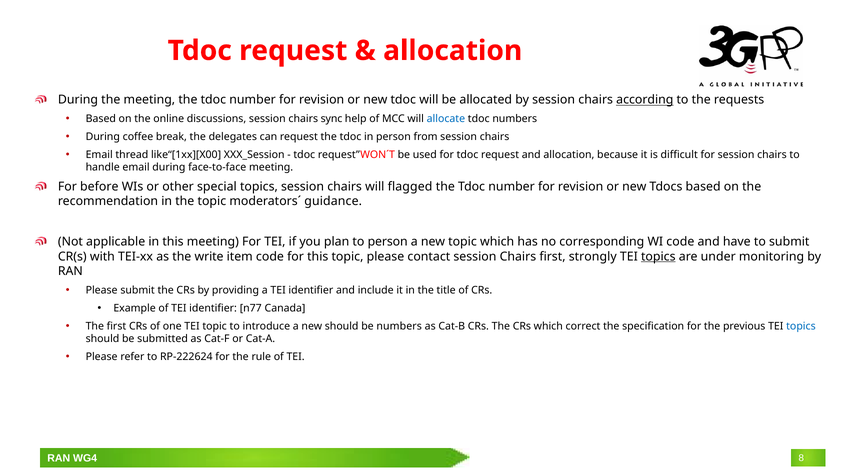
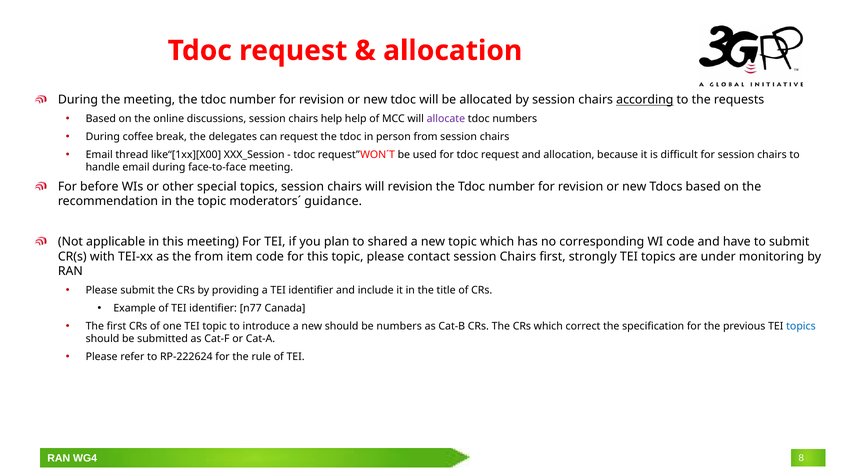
chairs sync: sync -> help (332, 119)
allocate colour: blue -> purple (446, 119)
will flagged: flagged -> revision (410, 186)
to person: person -> shared (388, 241)
the write: write -> from (209, 256)
topics underline: present -> none (658, 256)
